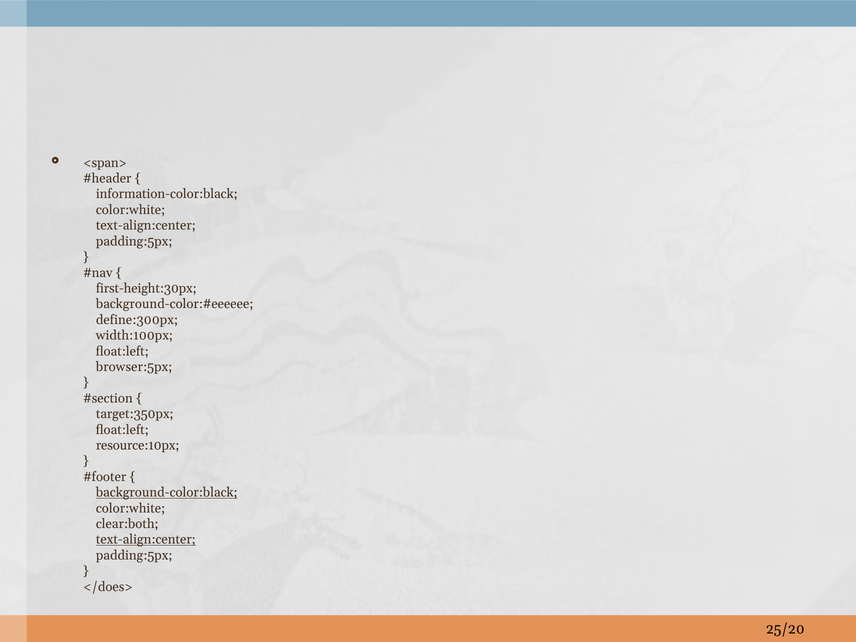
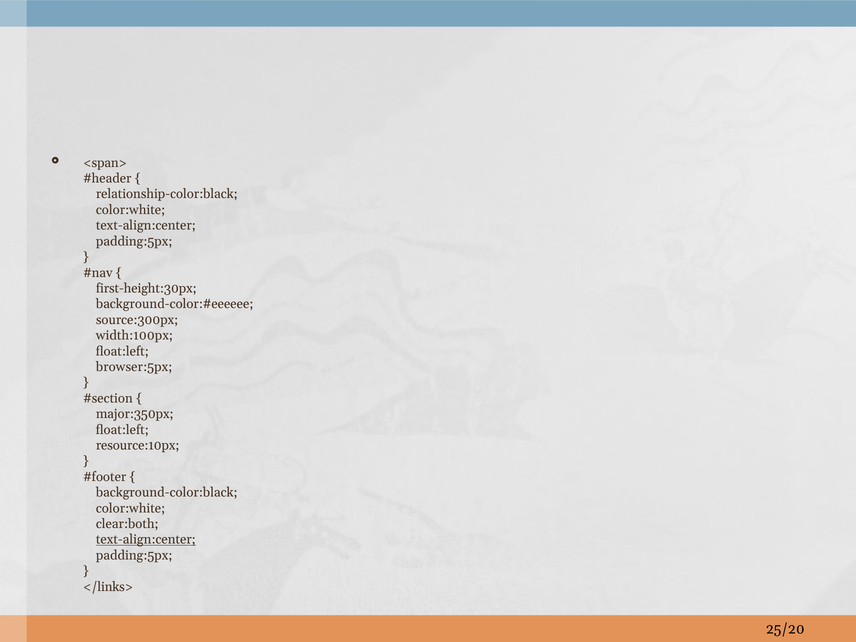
information-color:black: information-color:black -> relationship-color:black (167, 194)
define:300px: define:300px -> source:300px (137, 320)
target:350px: target:350px -> major:350px (135, 414)
background-color:black underline: present -> none (167, 493)
</does>: </does> -> </links> (108, 587)
